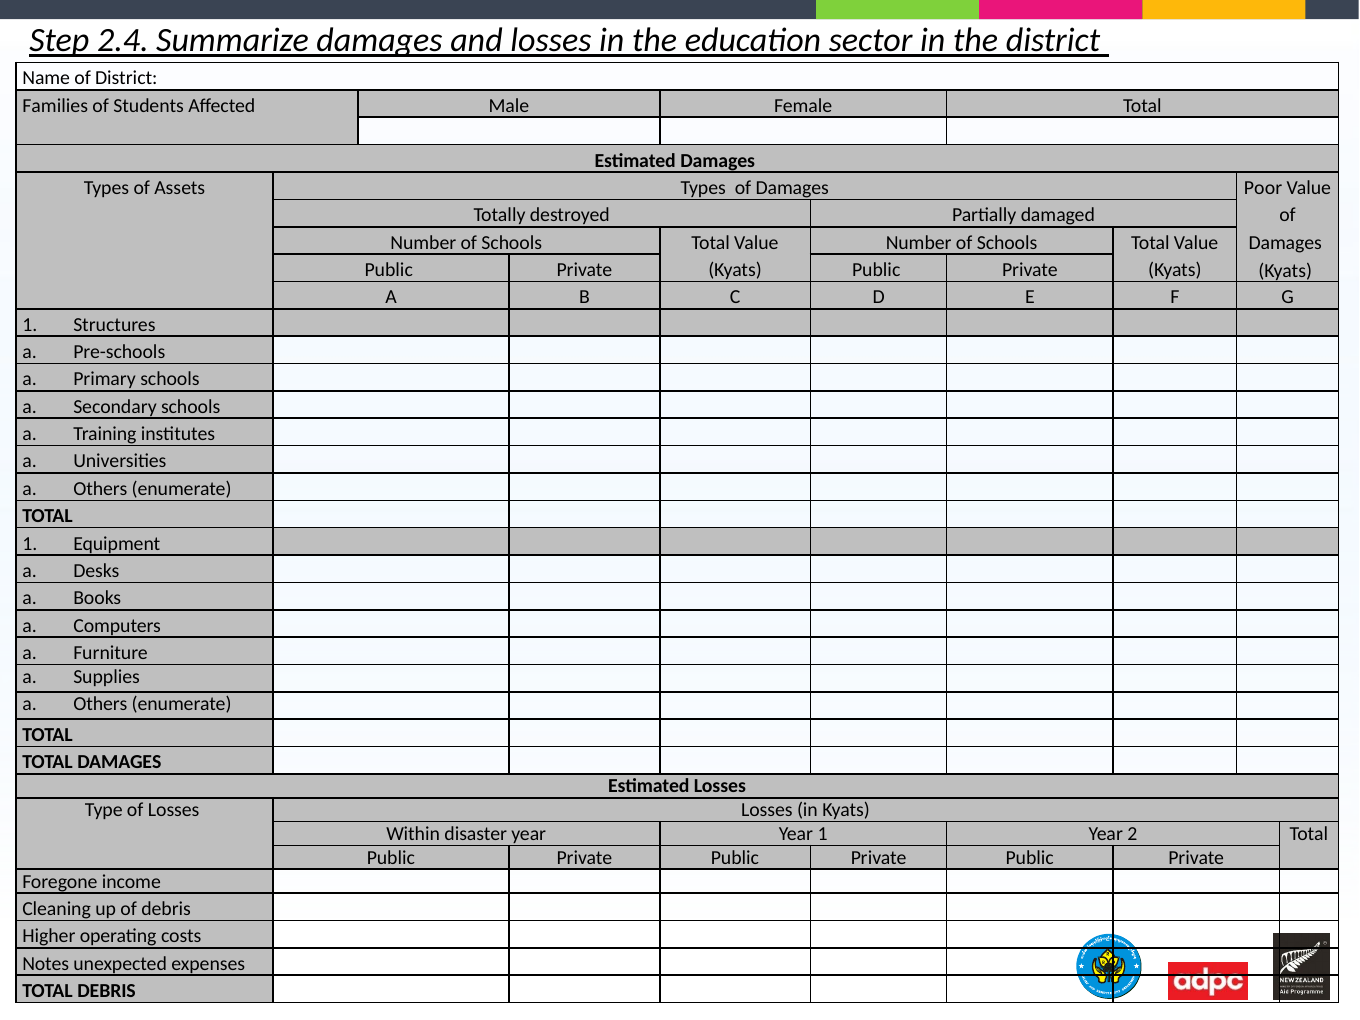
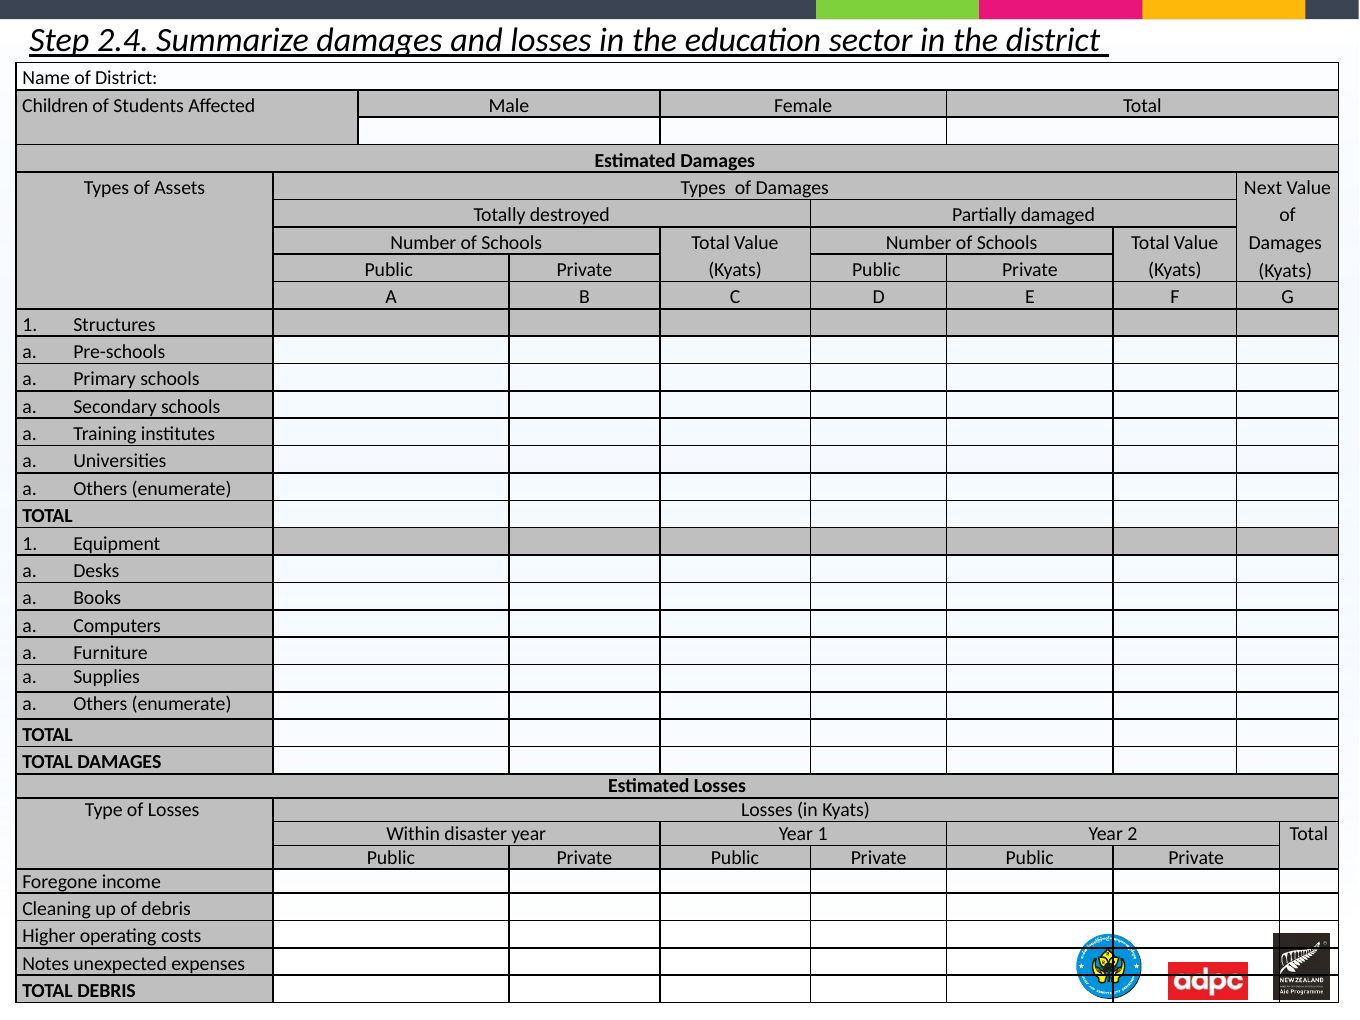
Families: Families -> Children (55, 106)
Poor: Poor -> Next (1263, 188)
